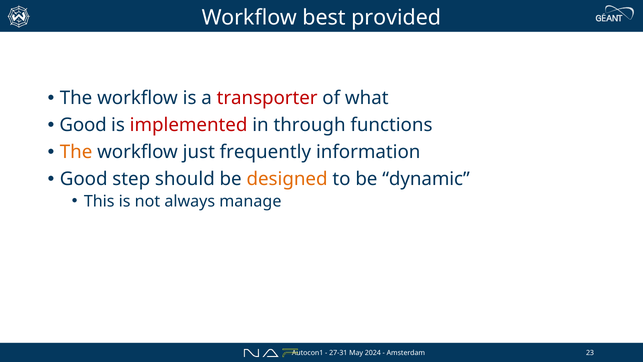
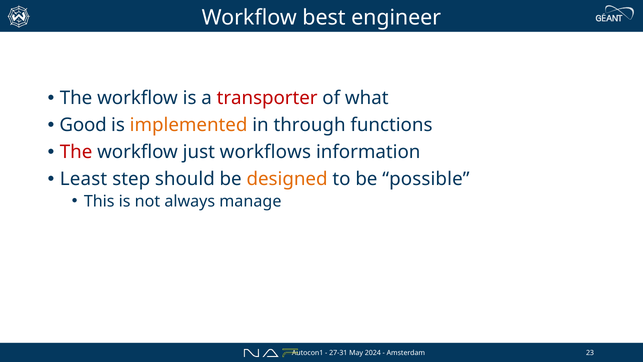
provided: provided -> engineer (396, 18)
implemented colour: red -> orange (189, 125)
The colour: orange -> red (76, 152)
frequently: frequently -> workflows (265, 152)
Good: Good -> Least (84, 179)
dynamic: dynamic -> possible (426, 179)
